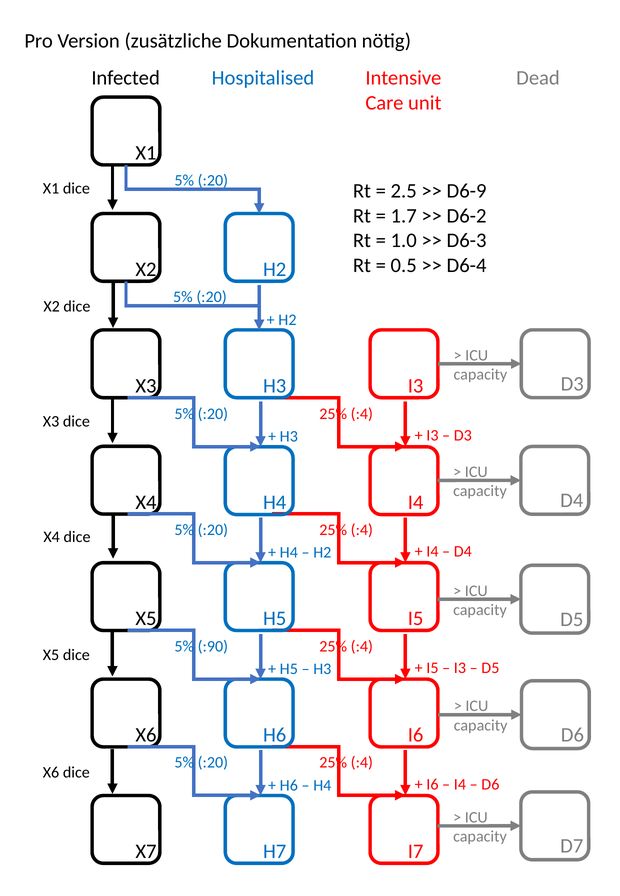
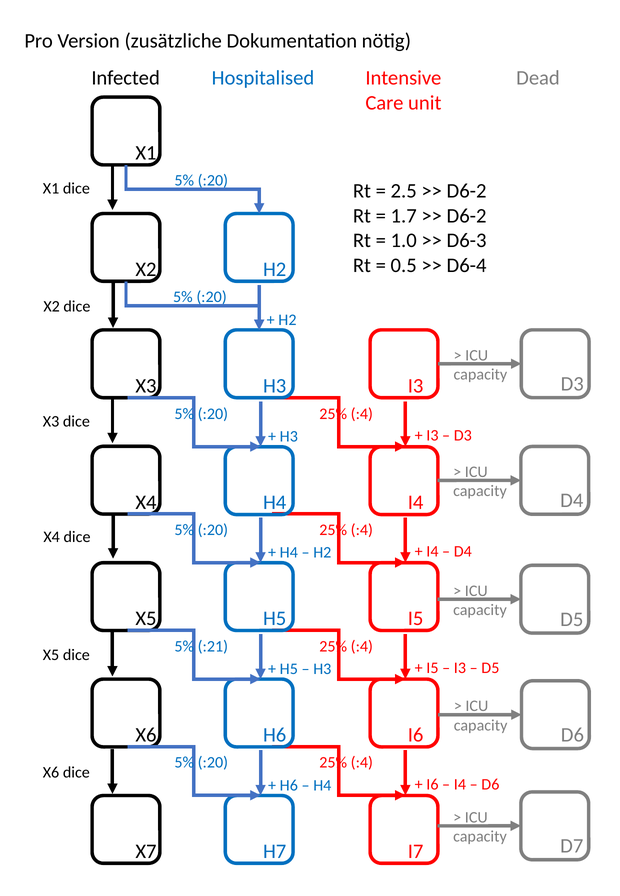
D6-9: D6-9 -> D6-2 (467, 191)
:90: :90 -> :21 (213, 646)
